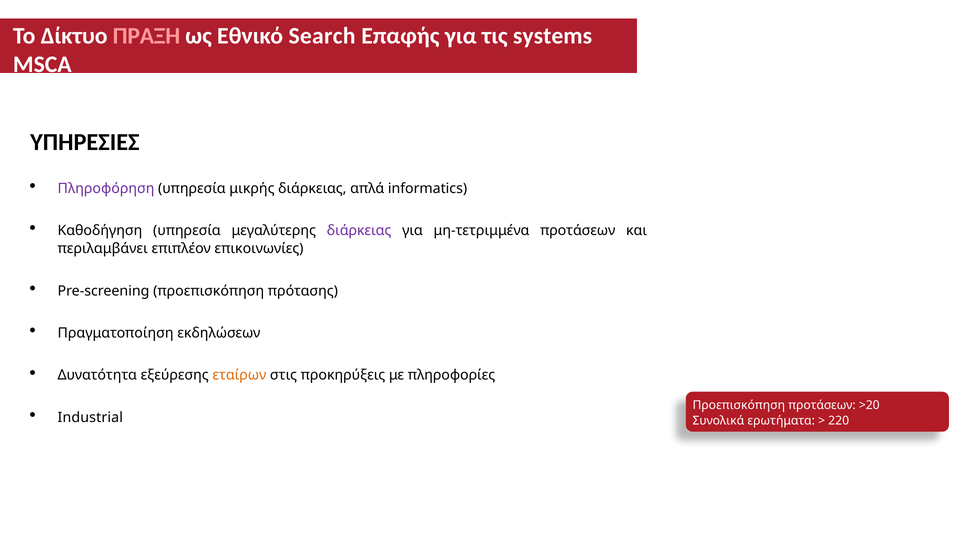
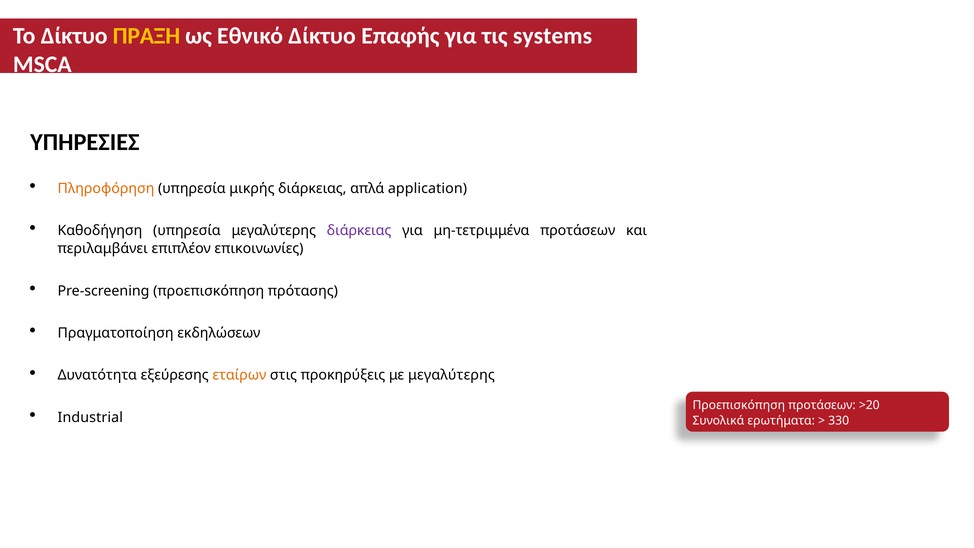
ΠΡΑΞΗ colour: pink -> yellow (146, 36)
Εθνικό Search: Search -> Δίκτυο (322, 36)
Πληροφόρηση colour: purple -> orange (106, 188)
informatics: informatics -> application (427, 188)
με πληροφορίες: πληροφορίες -> μεγαλύτερης (451, 375)
220: 220 -> 330 (839, 421)
